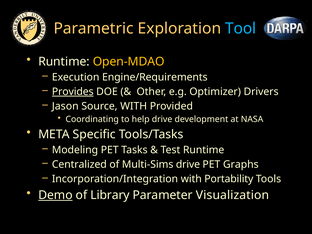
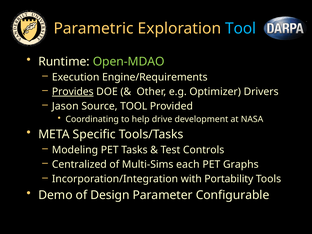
Open-MDAO colour: yellow -> light green (129, 62)
Source WITH: WITH -> TOOL (134, 106)
Test Runtime: Runtime -> Controls (204, 150)
Multi-Sims drive: drive -> each (188, 164)
Demo underline: present -> none (55, 195)
Library: Library -> Design (110, 195)
Visualization: Visualization -> Configurable (233, 195)
